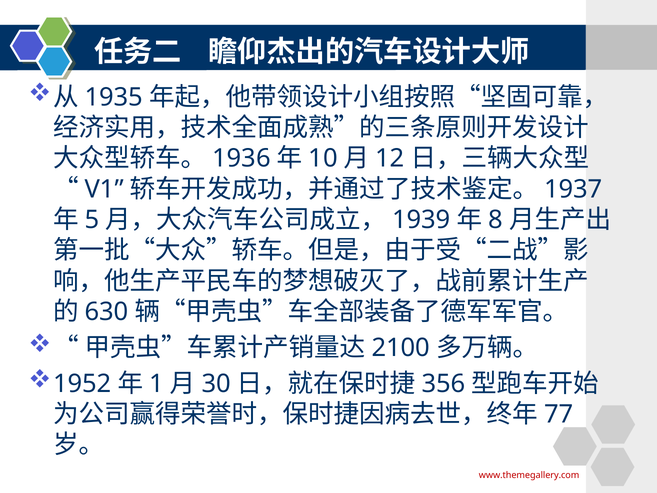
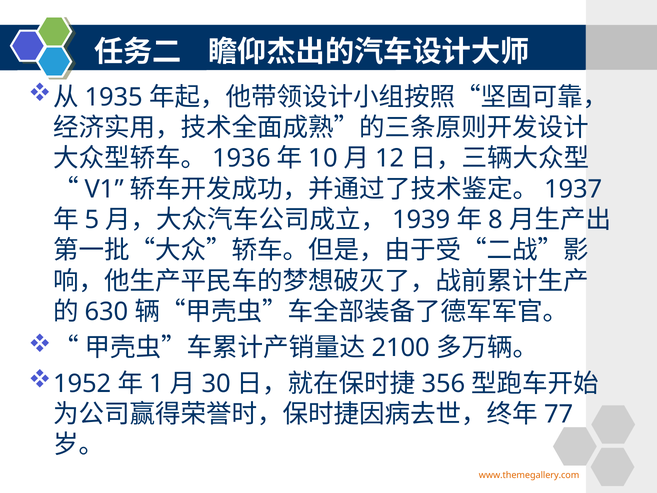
www.themegallery.com colour: red -> orange (529, 475)
